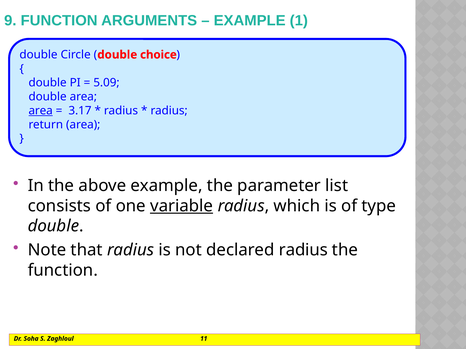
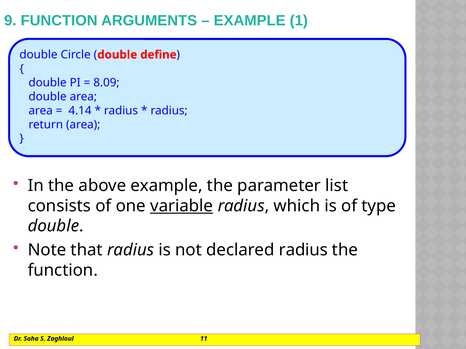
choice: choice -> define (158, 55)
5.09: 5.09 -> 8.09 (106, 83)
area underline: present -> none (41, 111)
3.17: 3.17 -> 4.14 (80, 111)
